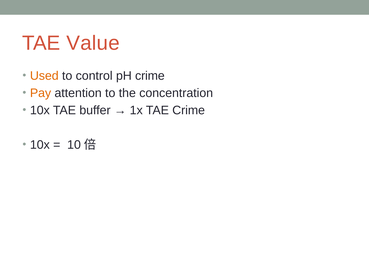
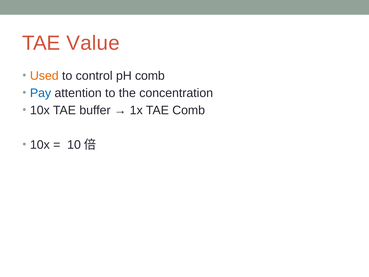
pH crime: crime -> comb (150, 76)
Pay colour: orange -> blue (41, 93)
TAE Crime: Crime -> Comb (189, 110)
